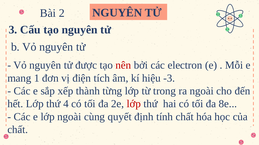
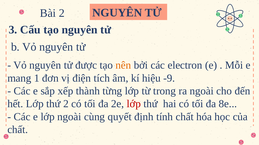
nên colour: red -> orange (123, 65)
-3: -3 -> -9 (169, 78)
thứ 4: 4 -> 2 (66, 104)
